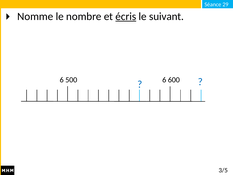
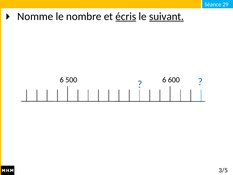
suivant underline: none -> present (166, 16)
